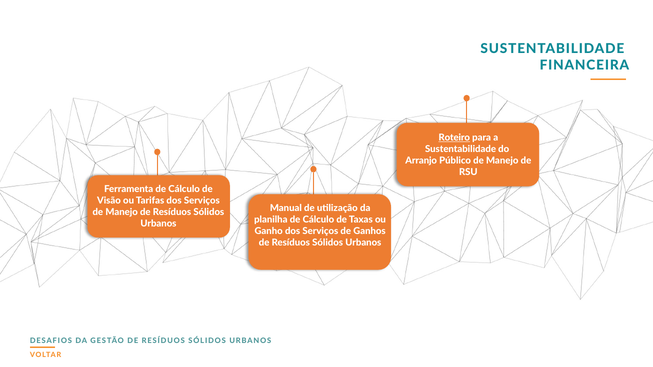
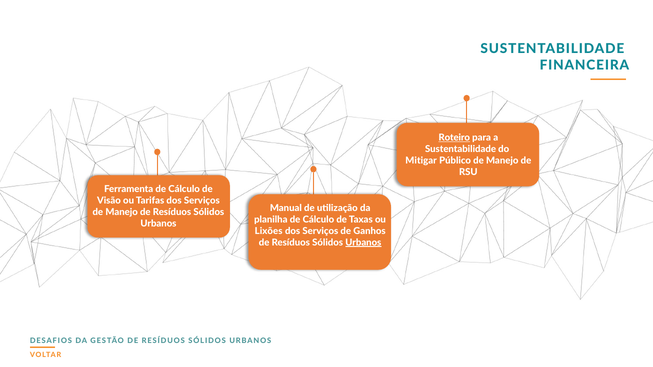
Arranjo: Arranjo -> Mitigar (421, 161)
Ganho: Ganho -> Lixões (269, 231)
Urbanos underline: none -> present (363, 243)
